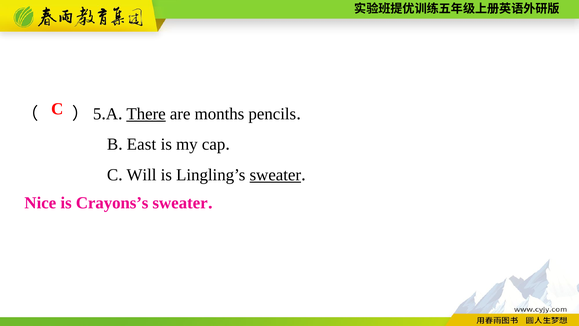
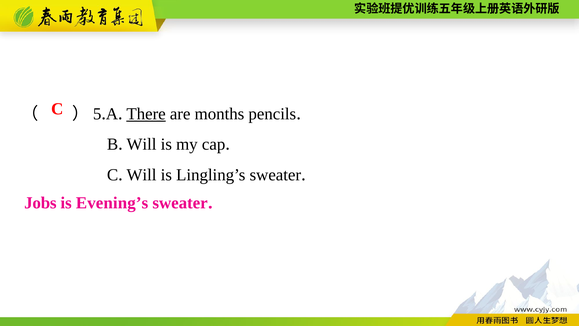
East: East -> Will (142, 144)
sweater underline: present -> none (275, 175)
Nice: Nice -> Jobs (40, 203)
Crayons’s: Crayons’s -> Evening’s (112, 203)
